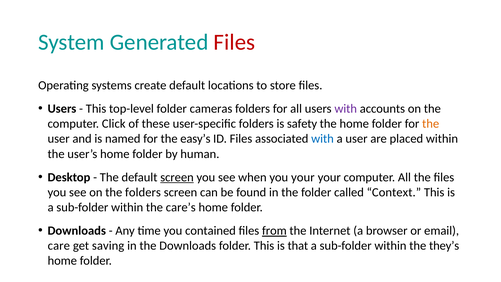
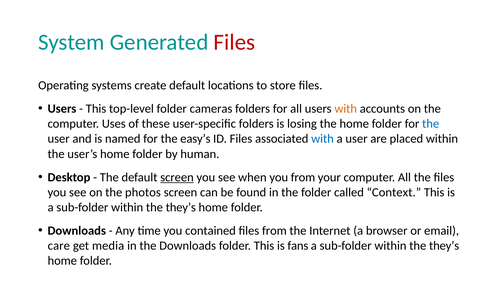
with colour: purple -> orange (346, 109)
Click: Click -> Uses (114, 124)
safety: safety -> losing (302, 124)
the colour: orange -> blue (431, 124)
you your: your -> from (303, 177)
the folders: folders -> photos (143, 192)
care’s: care’s -> they’s (181, 207)
from underline: present -> none (274, 231)
saving: saving -> media (108, 246)
that: that -> fans (298, 246)
